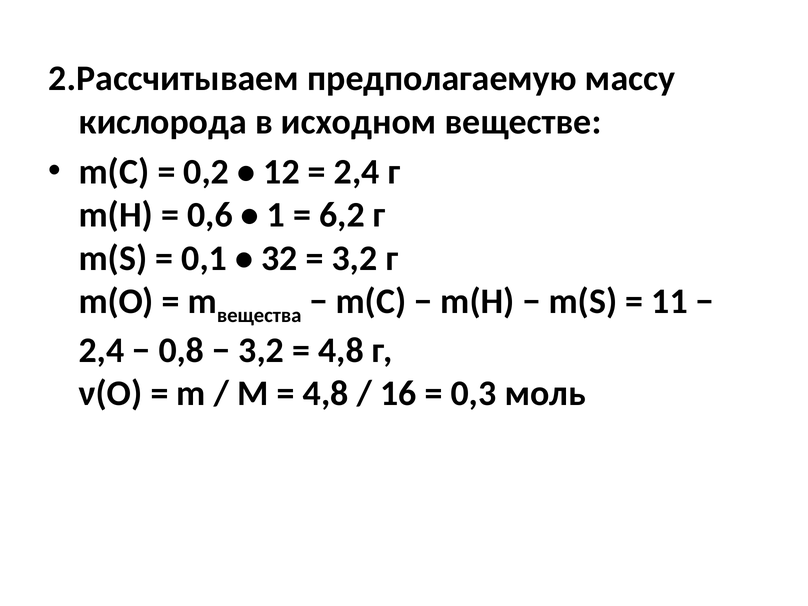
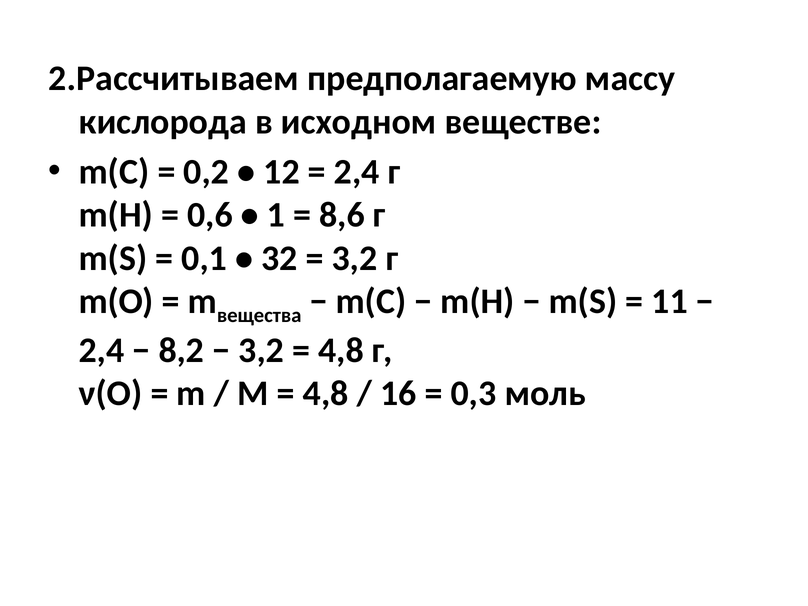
6,2: 6,2 -> 8,6 (342, 215)
0,8: 0,8 -> 8,2 (181, 350)
